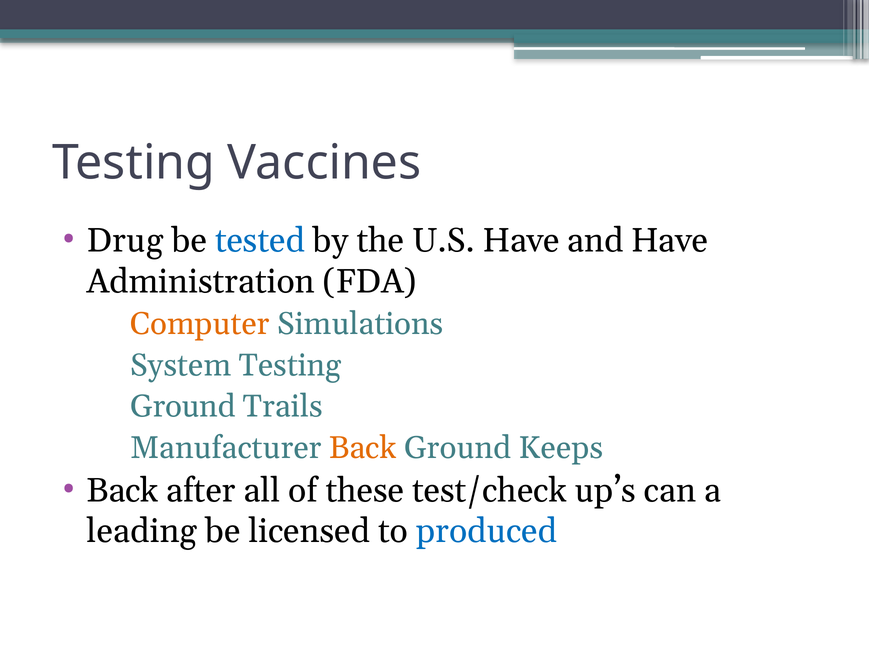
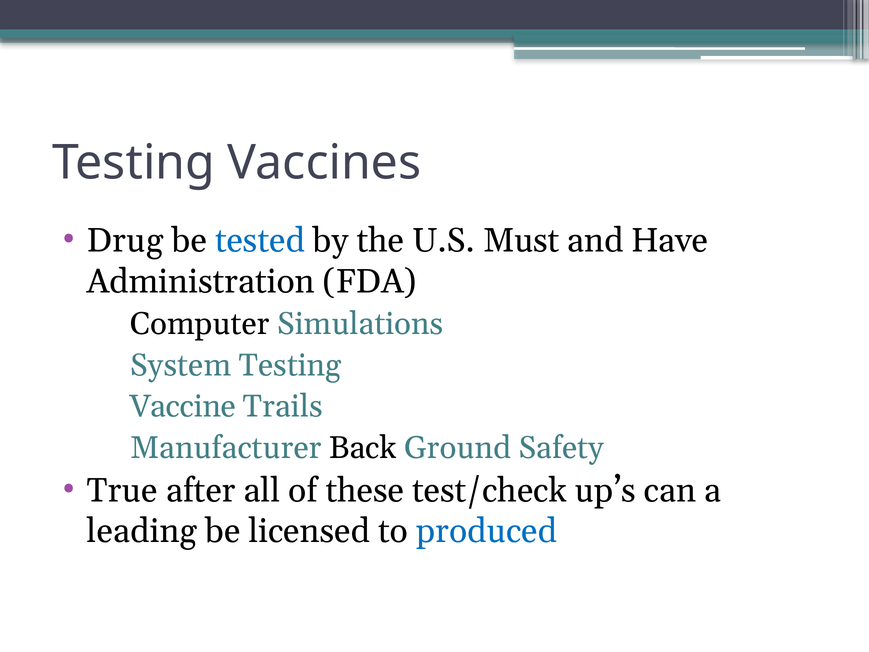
U.S Have: Have -> Must (521, 241)
Computer colour: orange -> black (200, 324)
Ground: Ground -> Vaccine (183, 406)
Back colour: orange -> black (363, 448)
Keeps: Keeps -> Safety (561, 448)
Back: Back -> True (122, 491)
